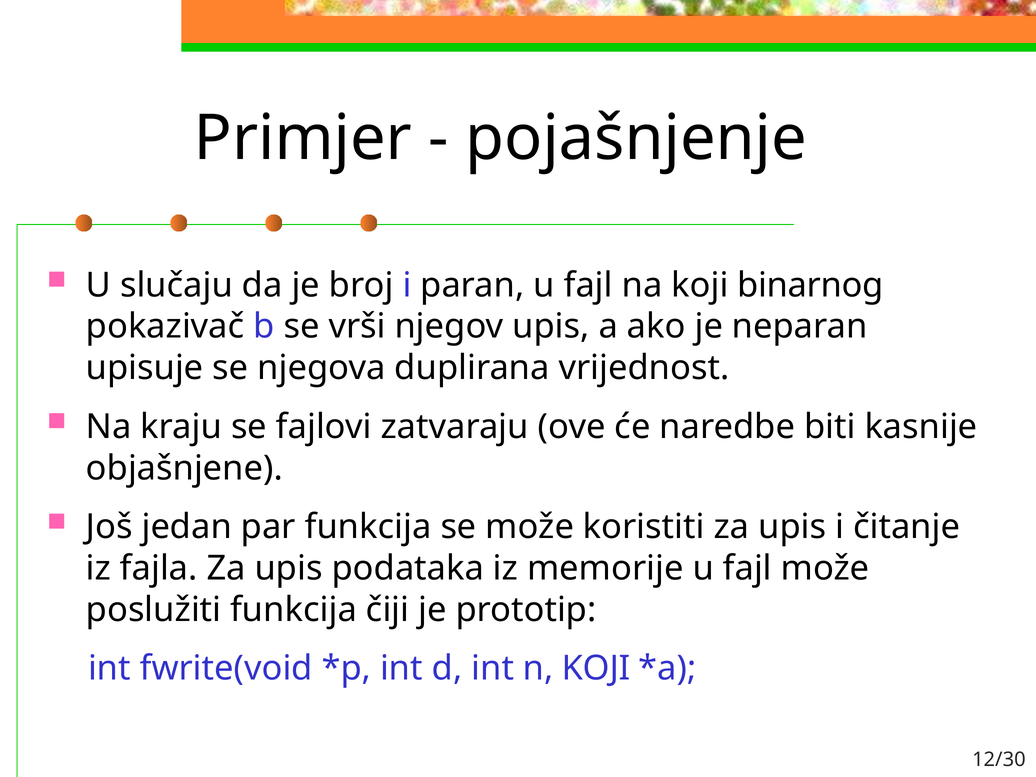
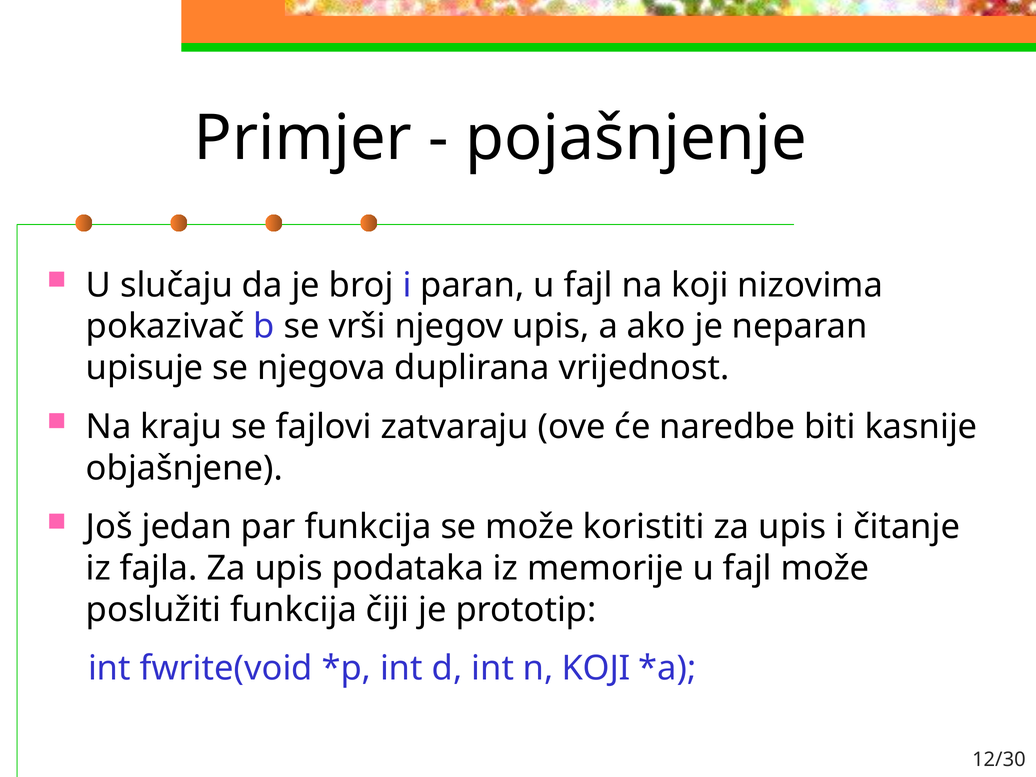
binarnog: binarnog -> nizovima (810, 285)
